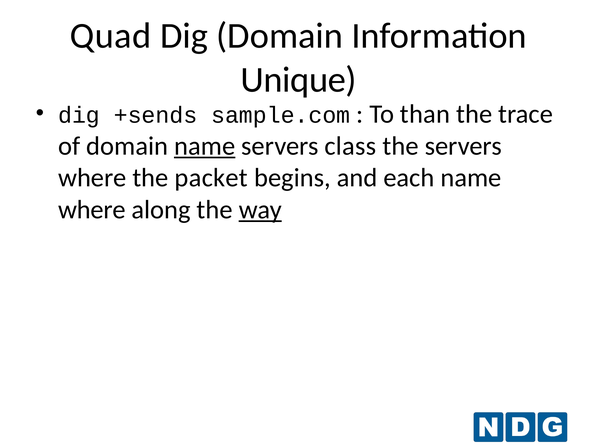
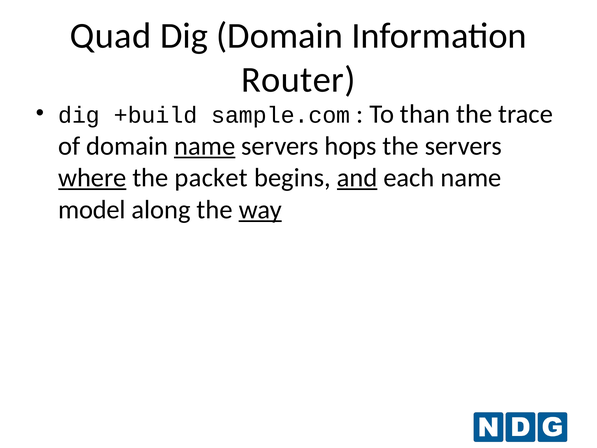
Unique: Unique -> Router (298, 80)
+sends: +sends -> +build (156, 115)
class: class -> hops (351, 146)
where underline: none -> present (92, 178)
and underline: none -> present (357, 178)
where: where -> model (92, 210)
